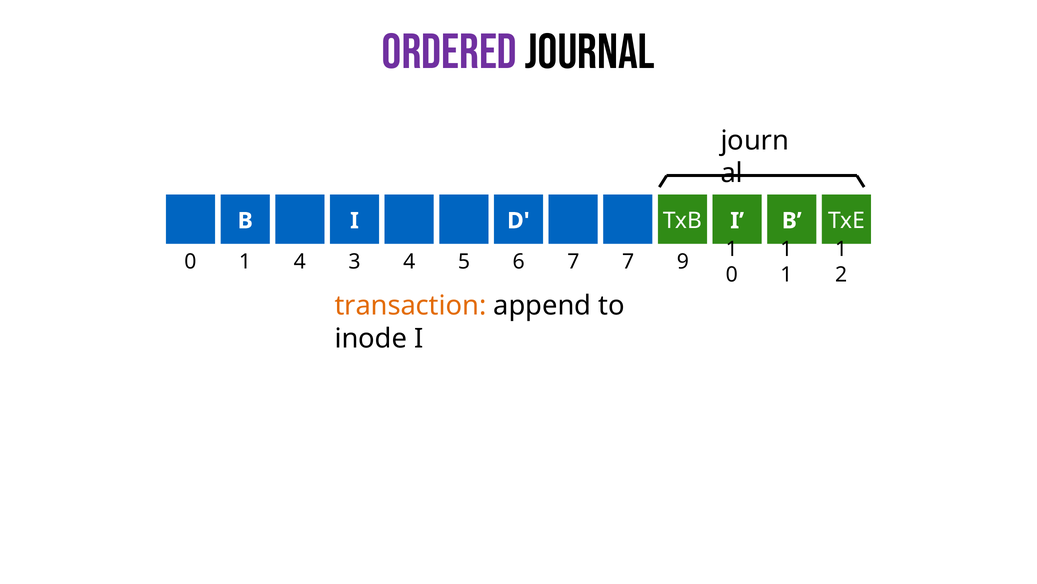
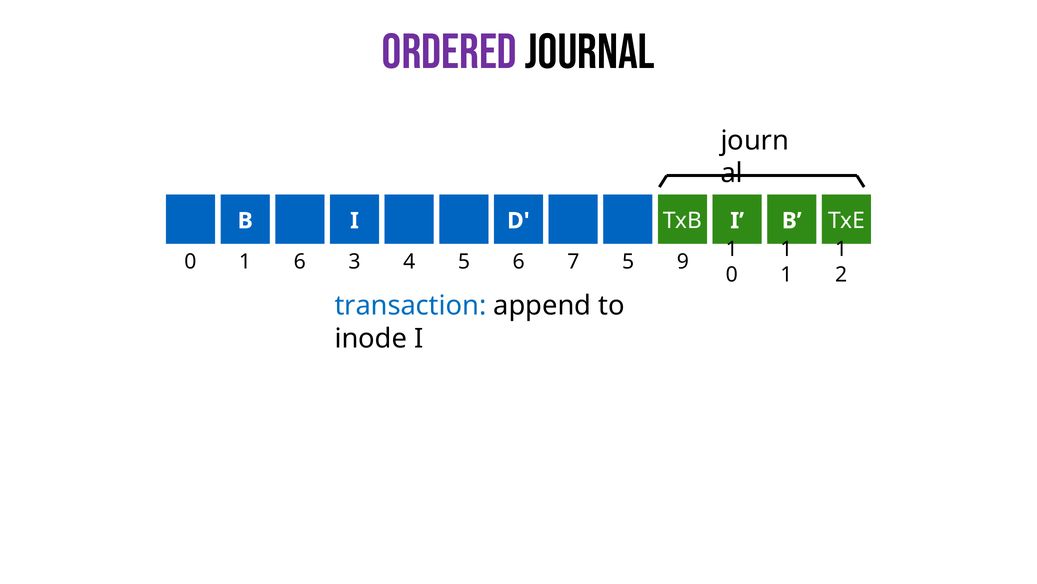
1 4: 4 -> 6 (300, 262)
7 7: 7 -> 5 (628, 262)
transaction colour: orange -> blue (410, 305)
